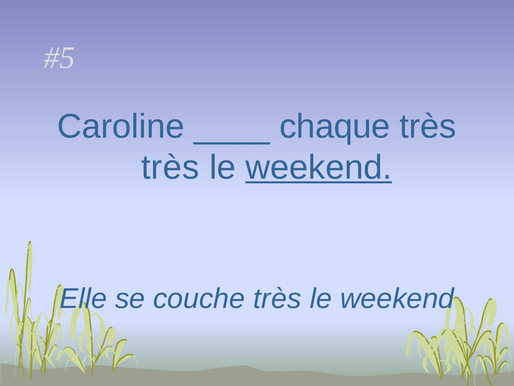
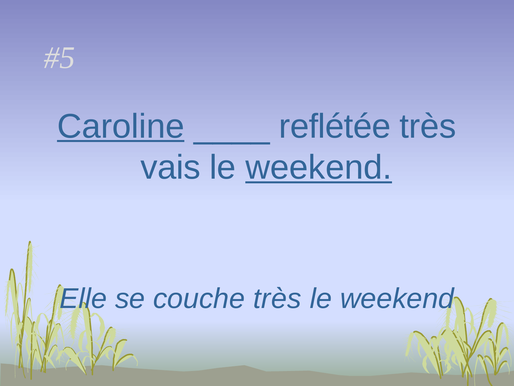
Caroline underline: none -> present (121, 126)
chaque: chaque -> reflétée (335, 126)
très: très -> vais (171, 167)
